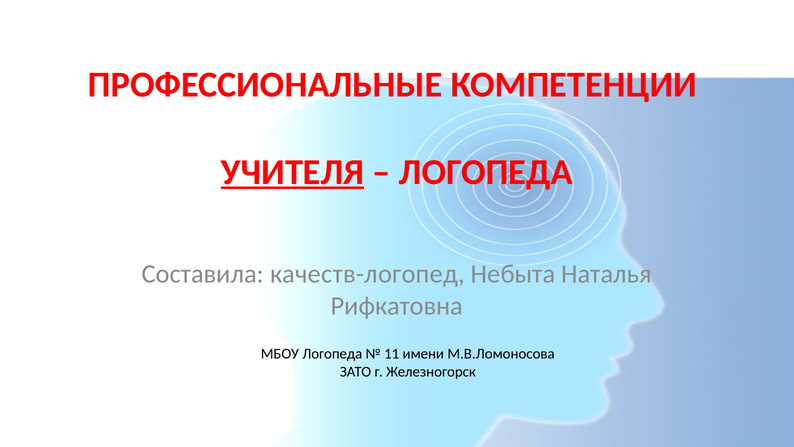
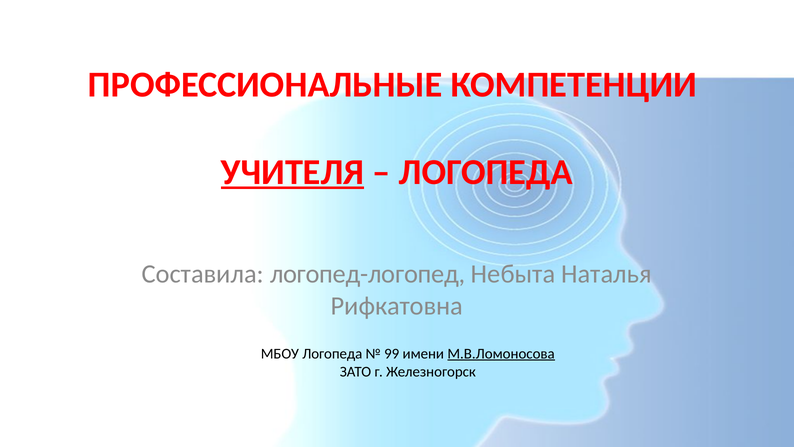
качеств-логопед: качеств-логопед -> логопед-логопед (368, 274)
11: 11 -> 99 (392, 353)
М.В.Ломоносова underline: none -> present (501, 353)
